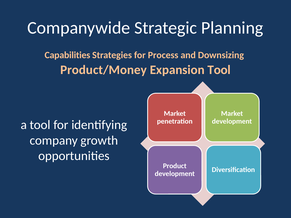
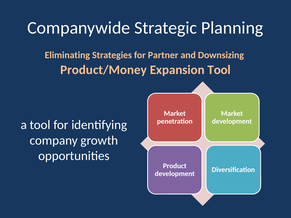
Capabilities: Capabilities -> Eliminating (67, 55)
Process: Process -> Partner (163, 55)
